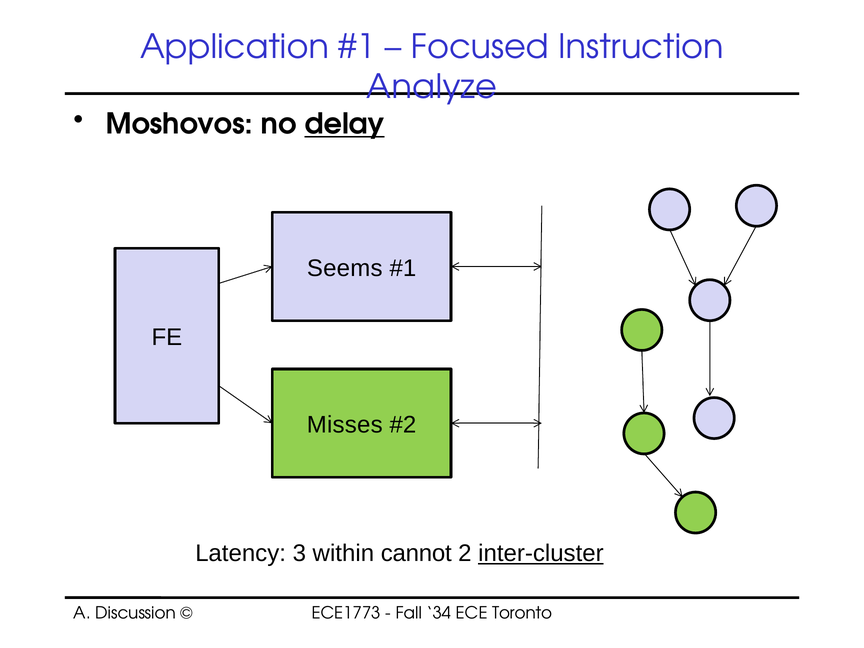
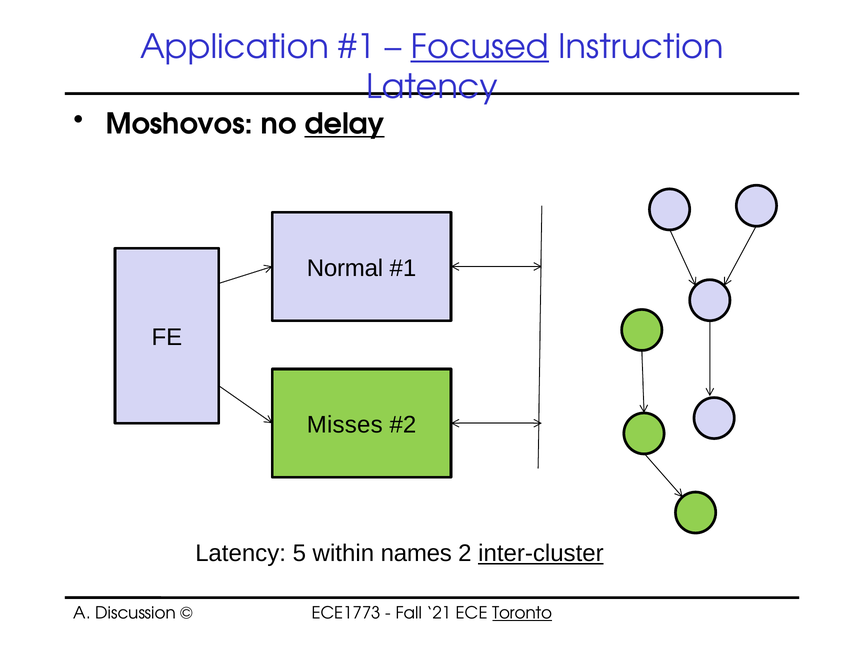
Focused underline: none -> present (480, 47)
Analyze: Analyze -> Latency (432, 87)
Seems: Seems -> Normal (345, 268)
3: 3 -> 5 (299, 553)
cannot: cannot -> names (416, 553)
34: 34 -> 21 (439, 613)
Toronto underline: none -> present (522, 613)
